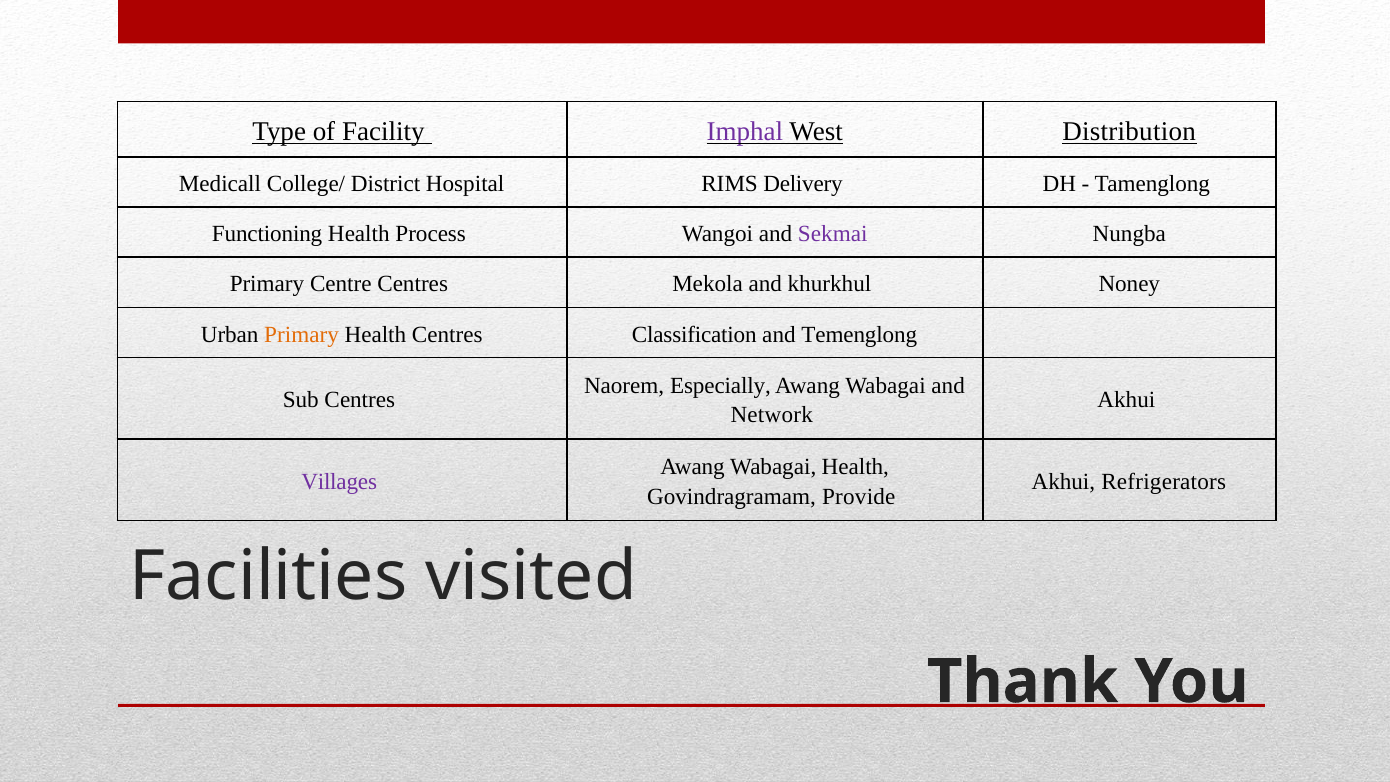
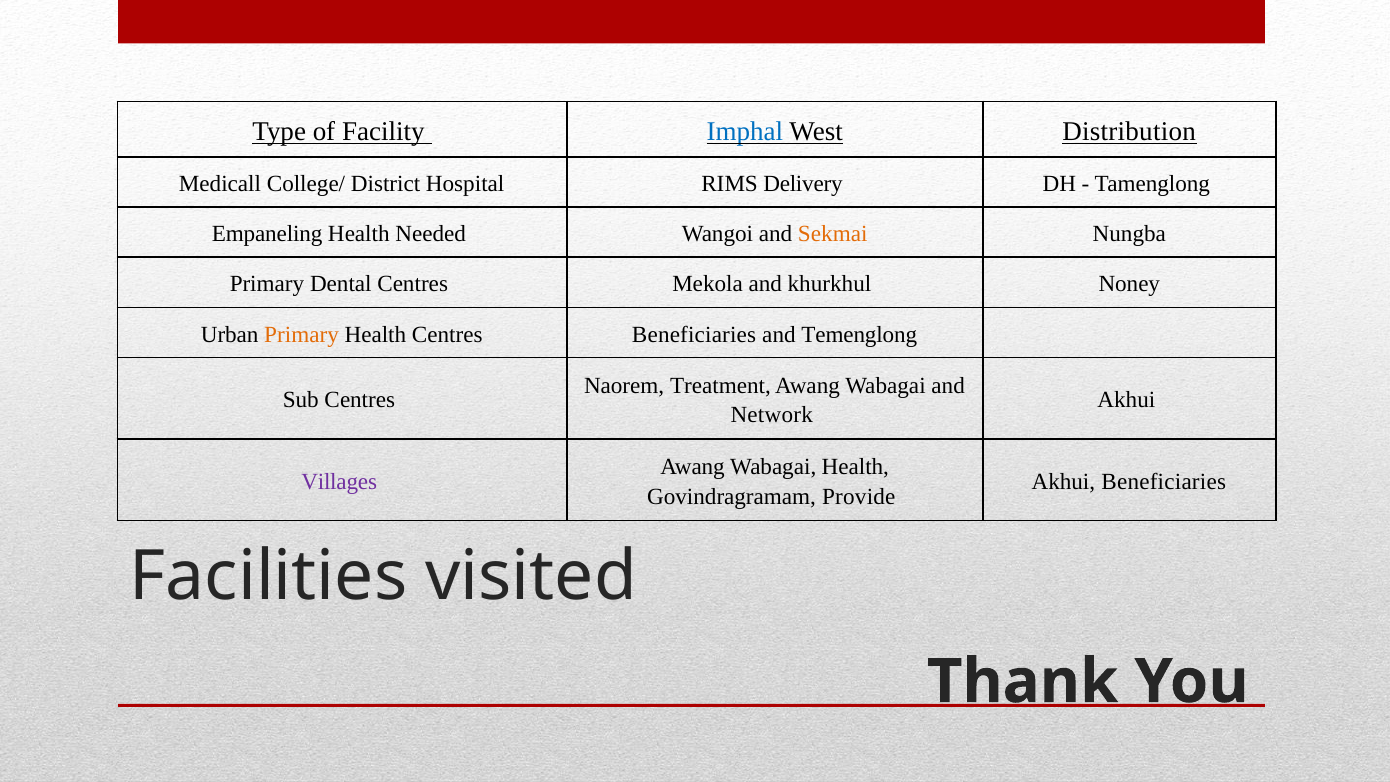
Imphal colour: purple -> blue (745, 132)
Functioning: Functioning -> Empaneling (267, 234)
Process: Process -> Needed (431, 234)
Sekmai colour: purple -> orange (833, 234)
Centre: Centre -> Dental (341, 284)
Centres Classification: Classification -> Beneficiaries (694, 334)
Especially: Especially -> Treatment (720, 386)
Akhui Refrigerators: Refrigerators -> Beneficiaries (1164, 482)
